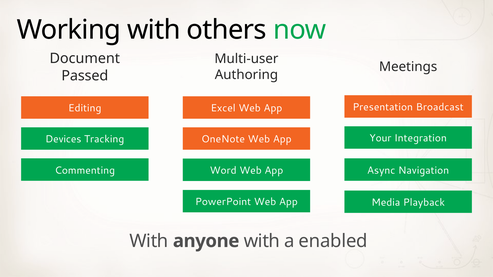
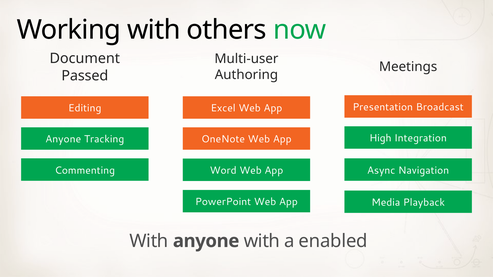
Your: Your -> High (380, 138)
Devices: Devices -> Anyone (63, 139)
